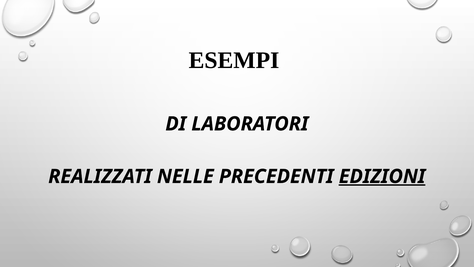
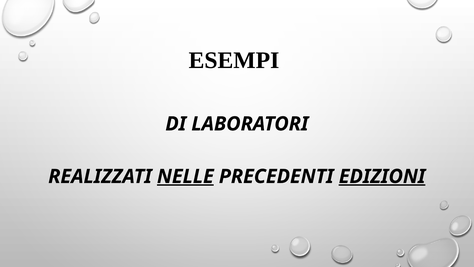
NELLE underline: none -> present (185, 176)
